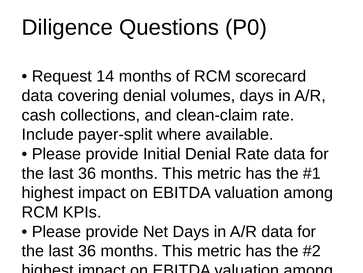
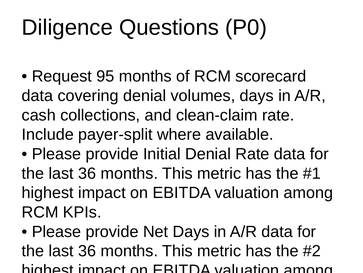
14: 14 -> 95 (105, 76)
